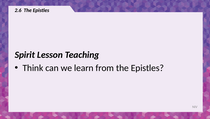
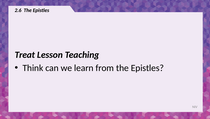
Spirit: Spirit -> Treat (25, 55)
